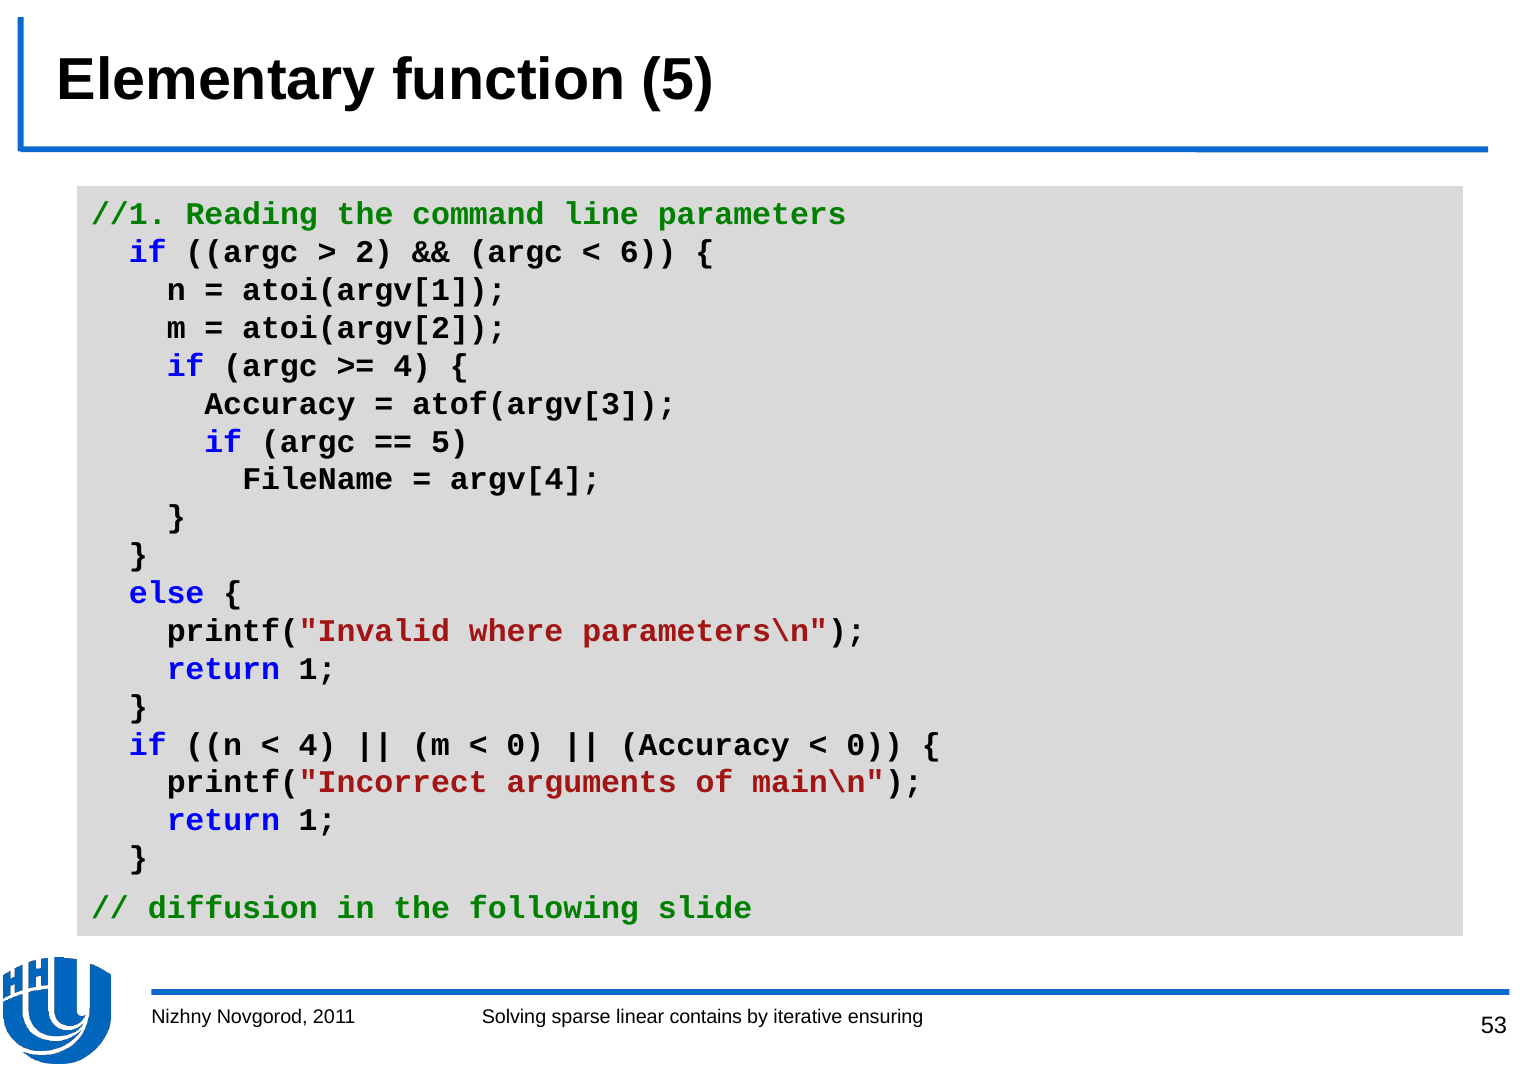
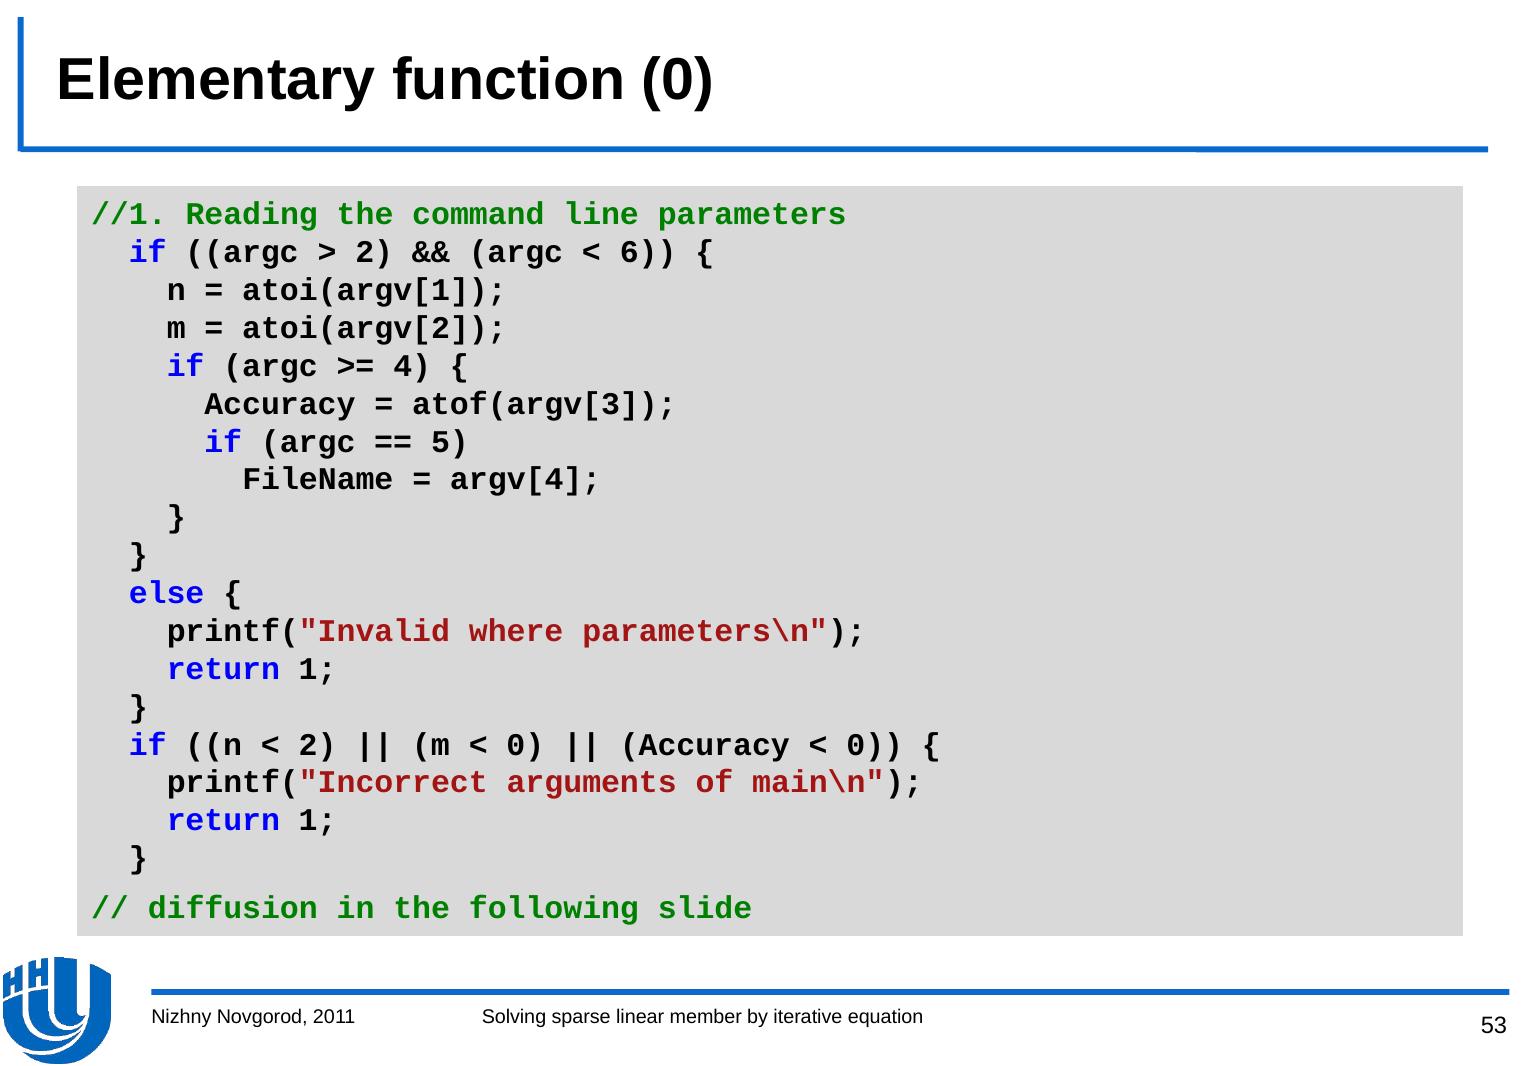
function 5: 5 -> 0 (678, 80)
4: 4 -> 2 (318, 745)
contains: contains -> member (706, 1017)
ensuring: ensuring -> equation (886, 1017)
